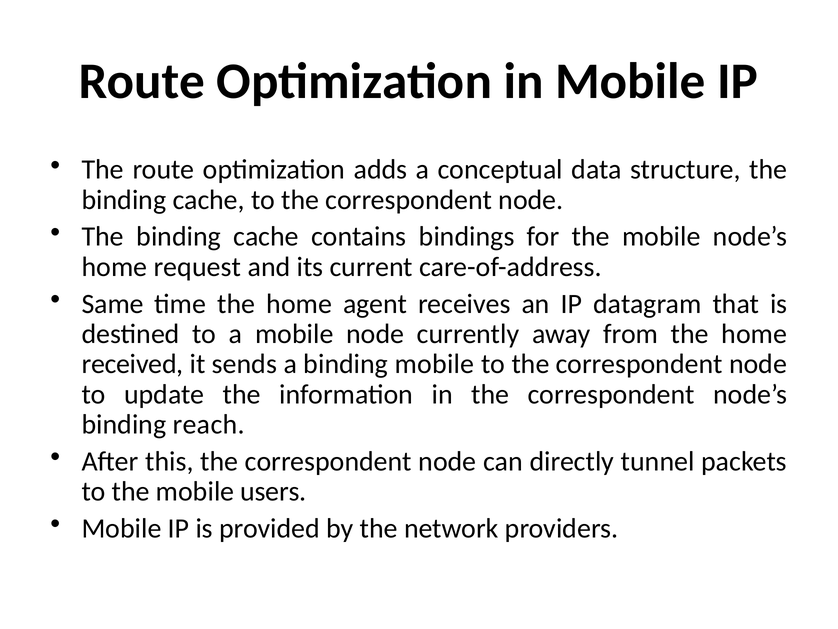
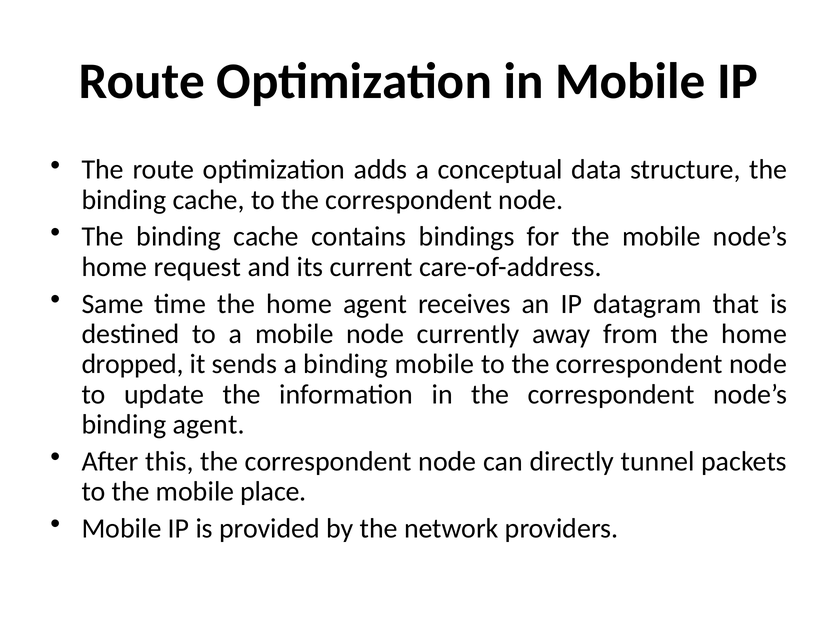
received: received -> dropped (133, 364)
binding reach: reach -> agent (209, 424)
users: users -> place (273, 491)
